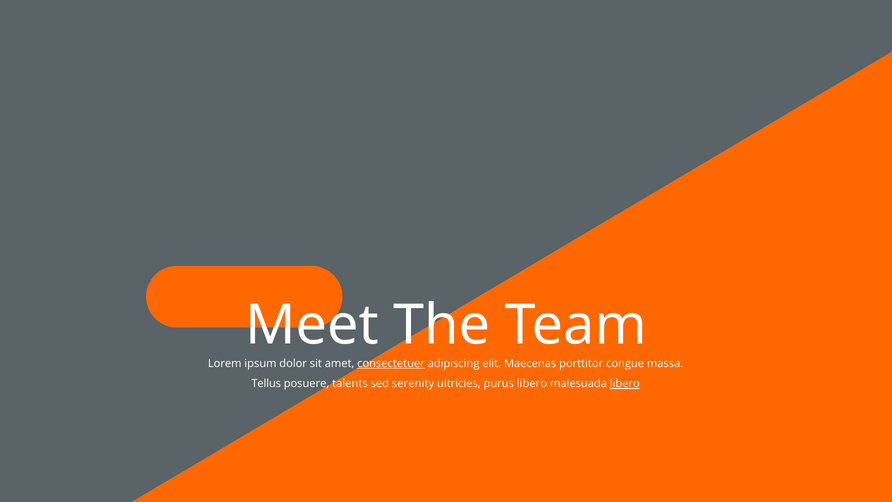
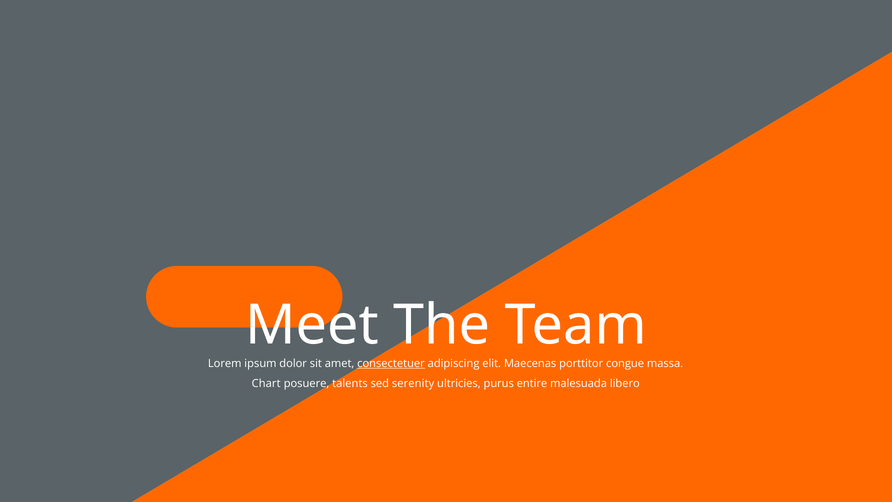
Tellus: Tellus -> Chart (266, 383)
purus libero: libero -> entire (532, 383)
libero underline: present -> none (625, 383)
